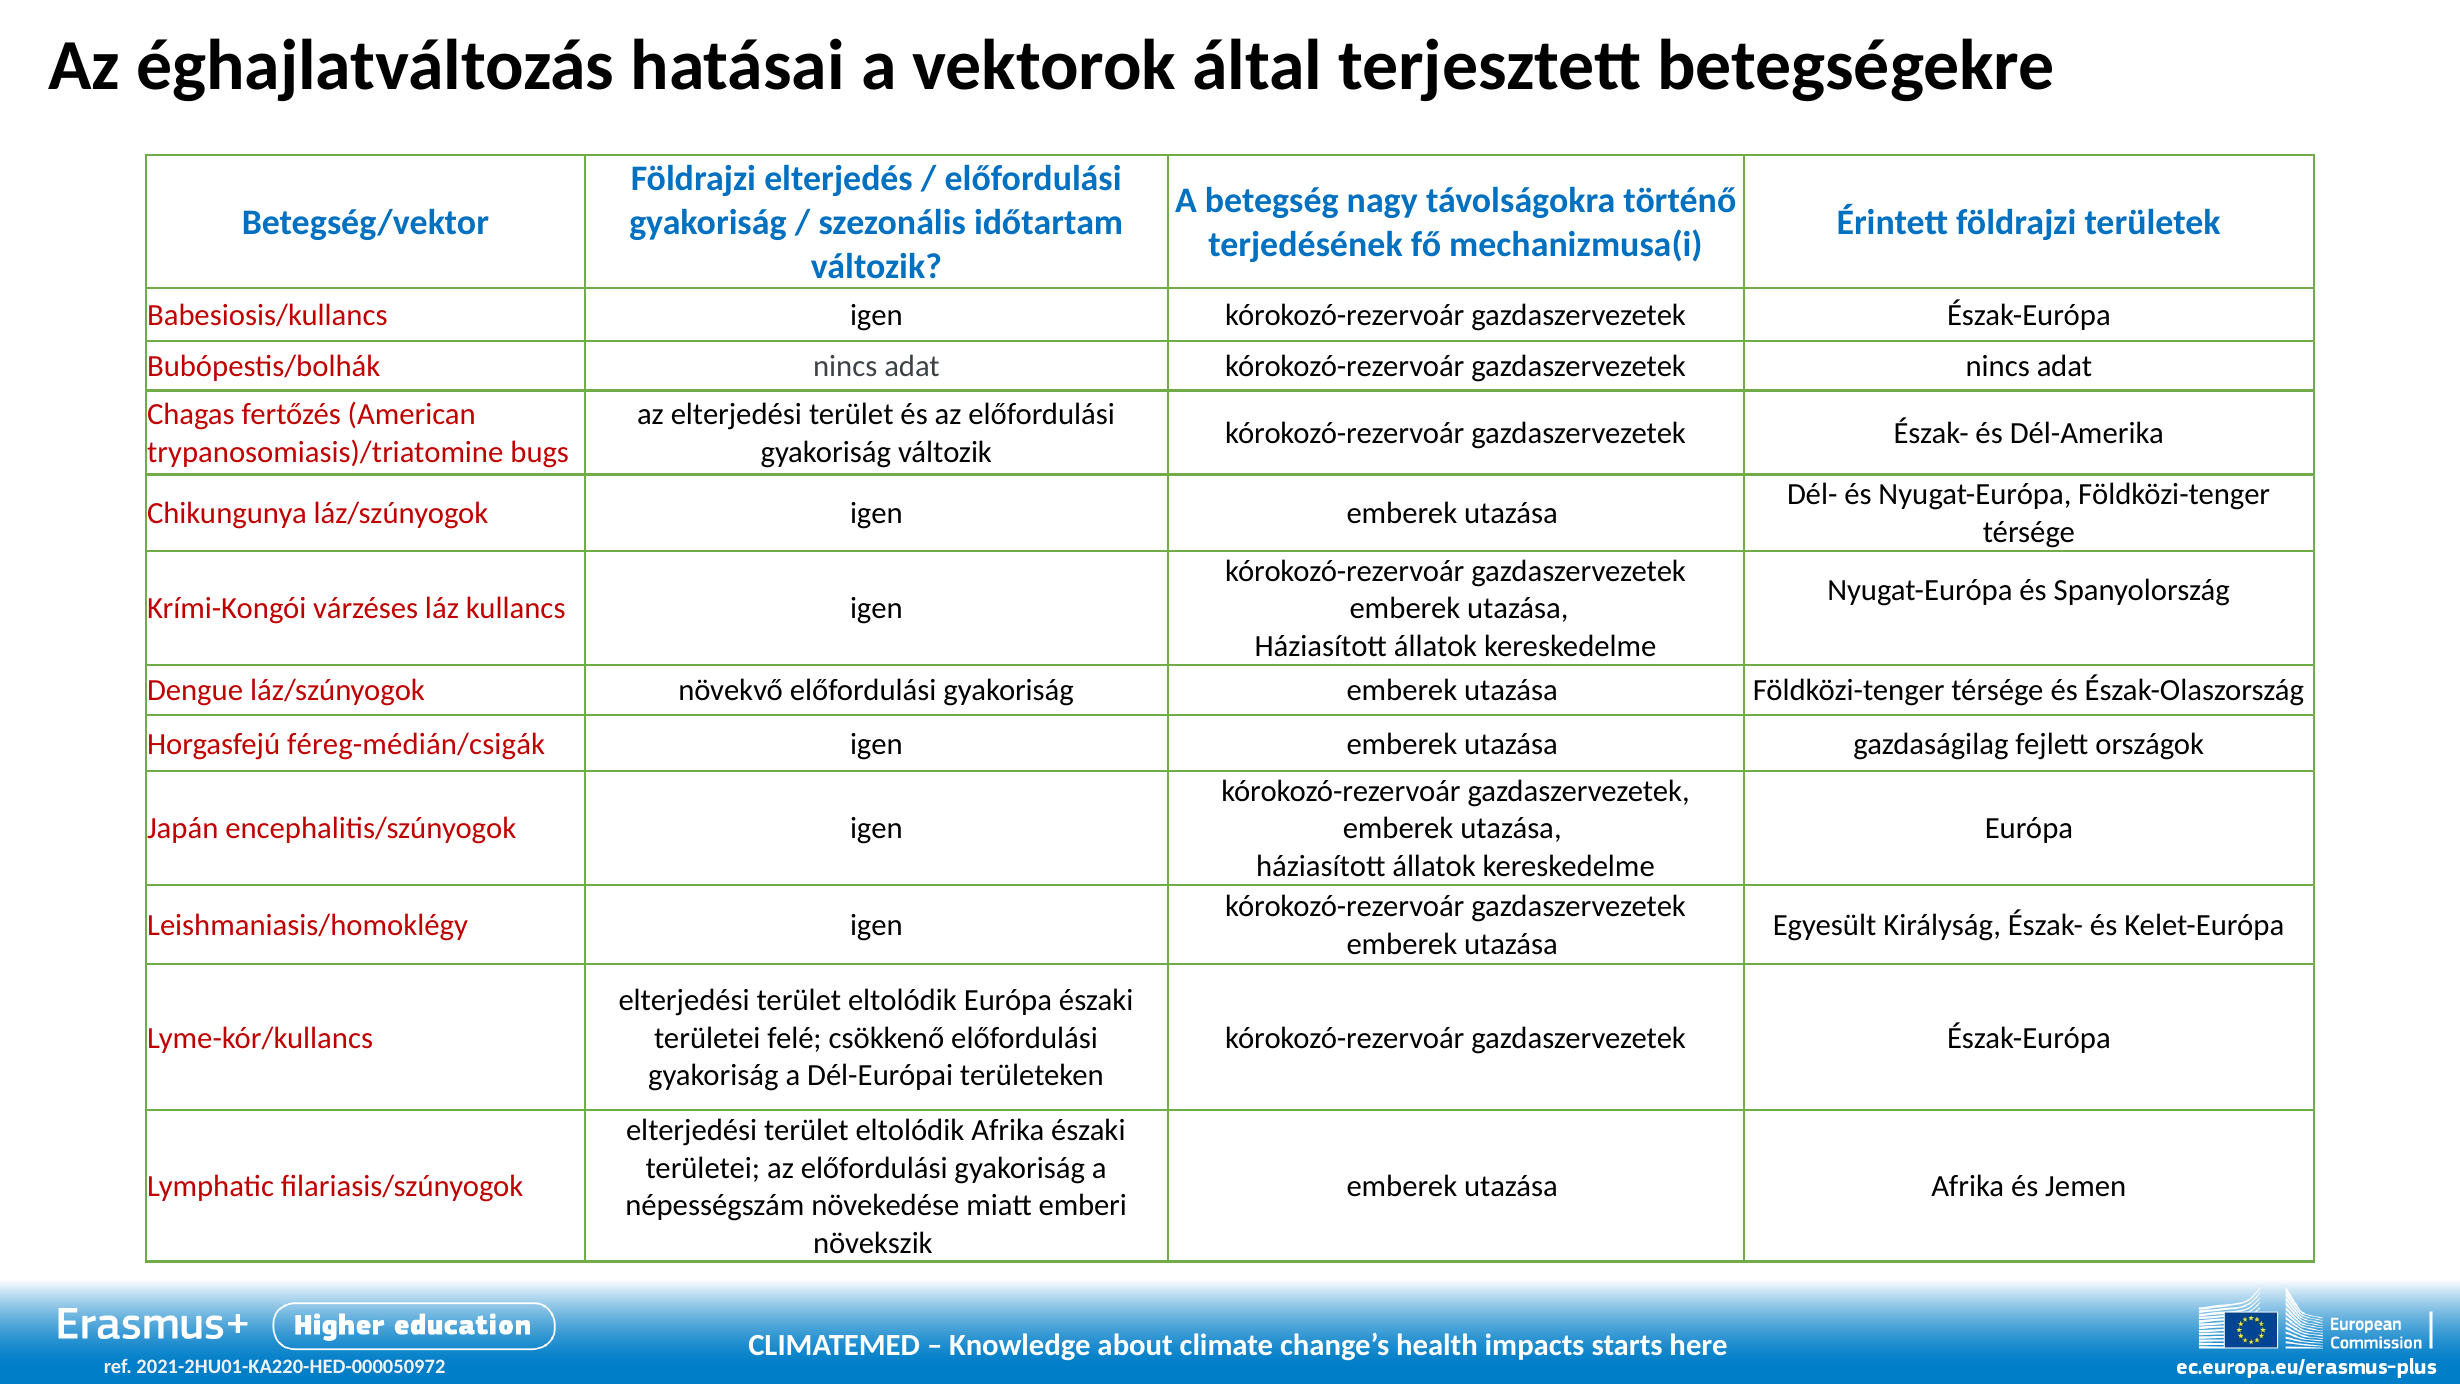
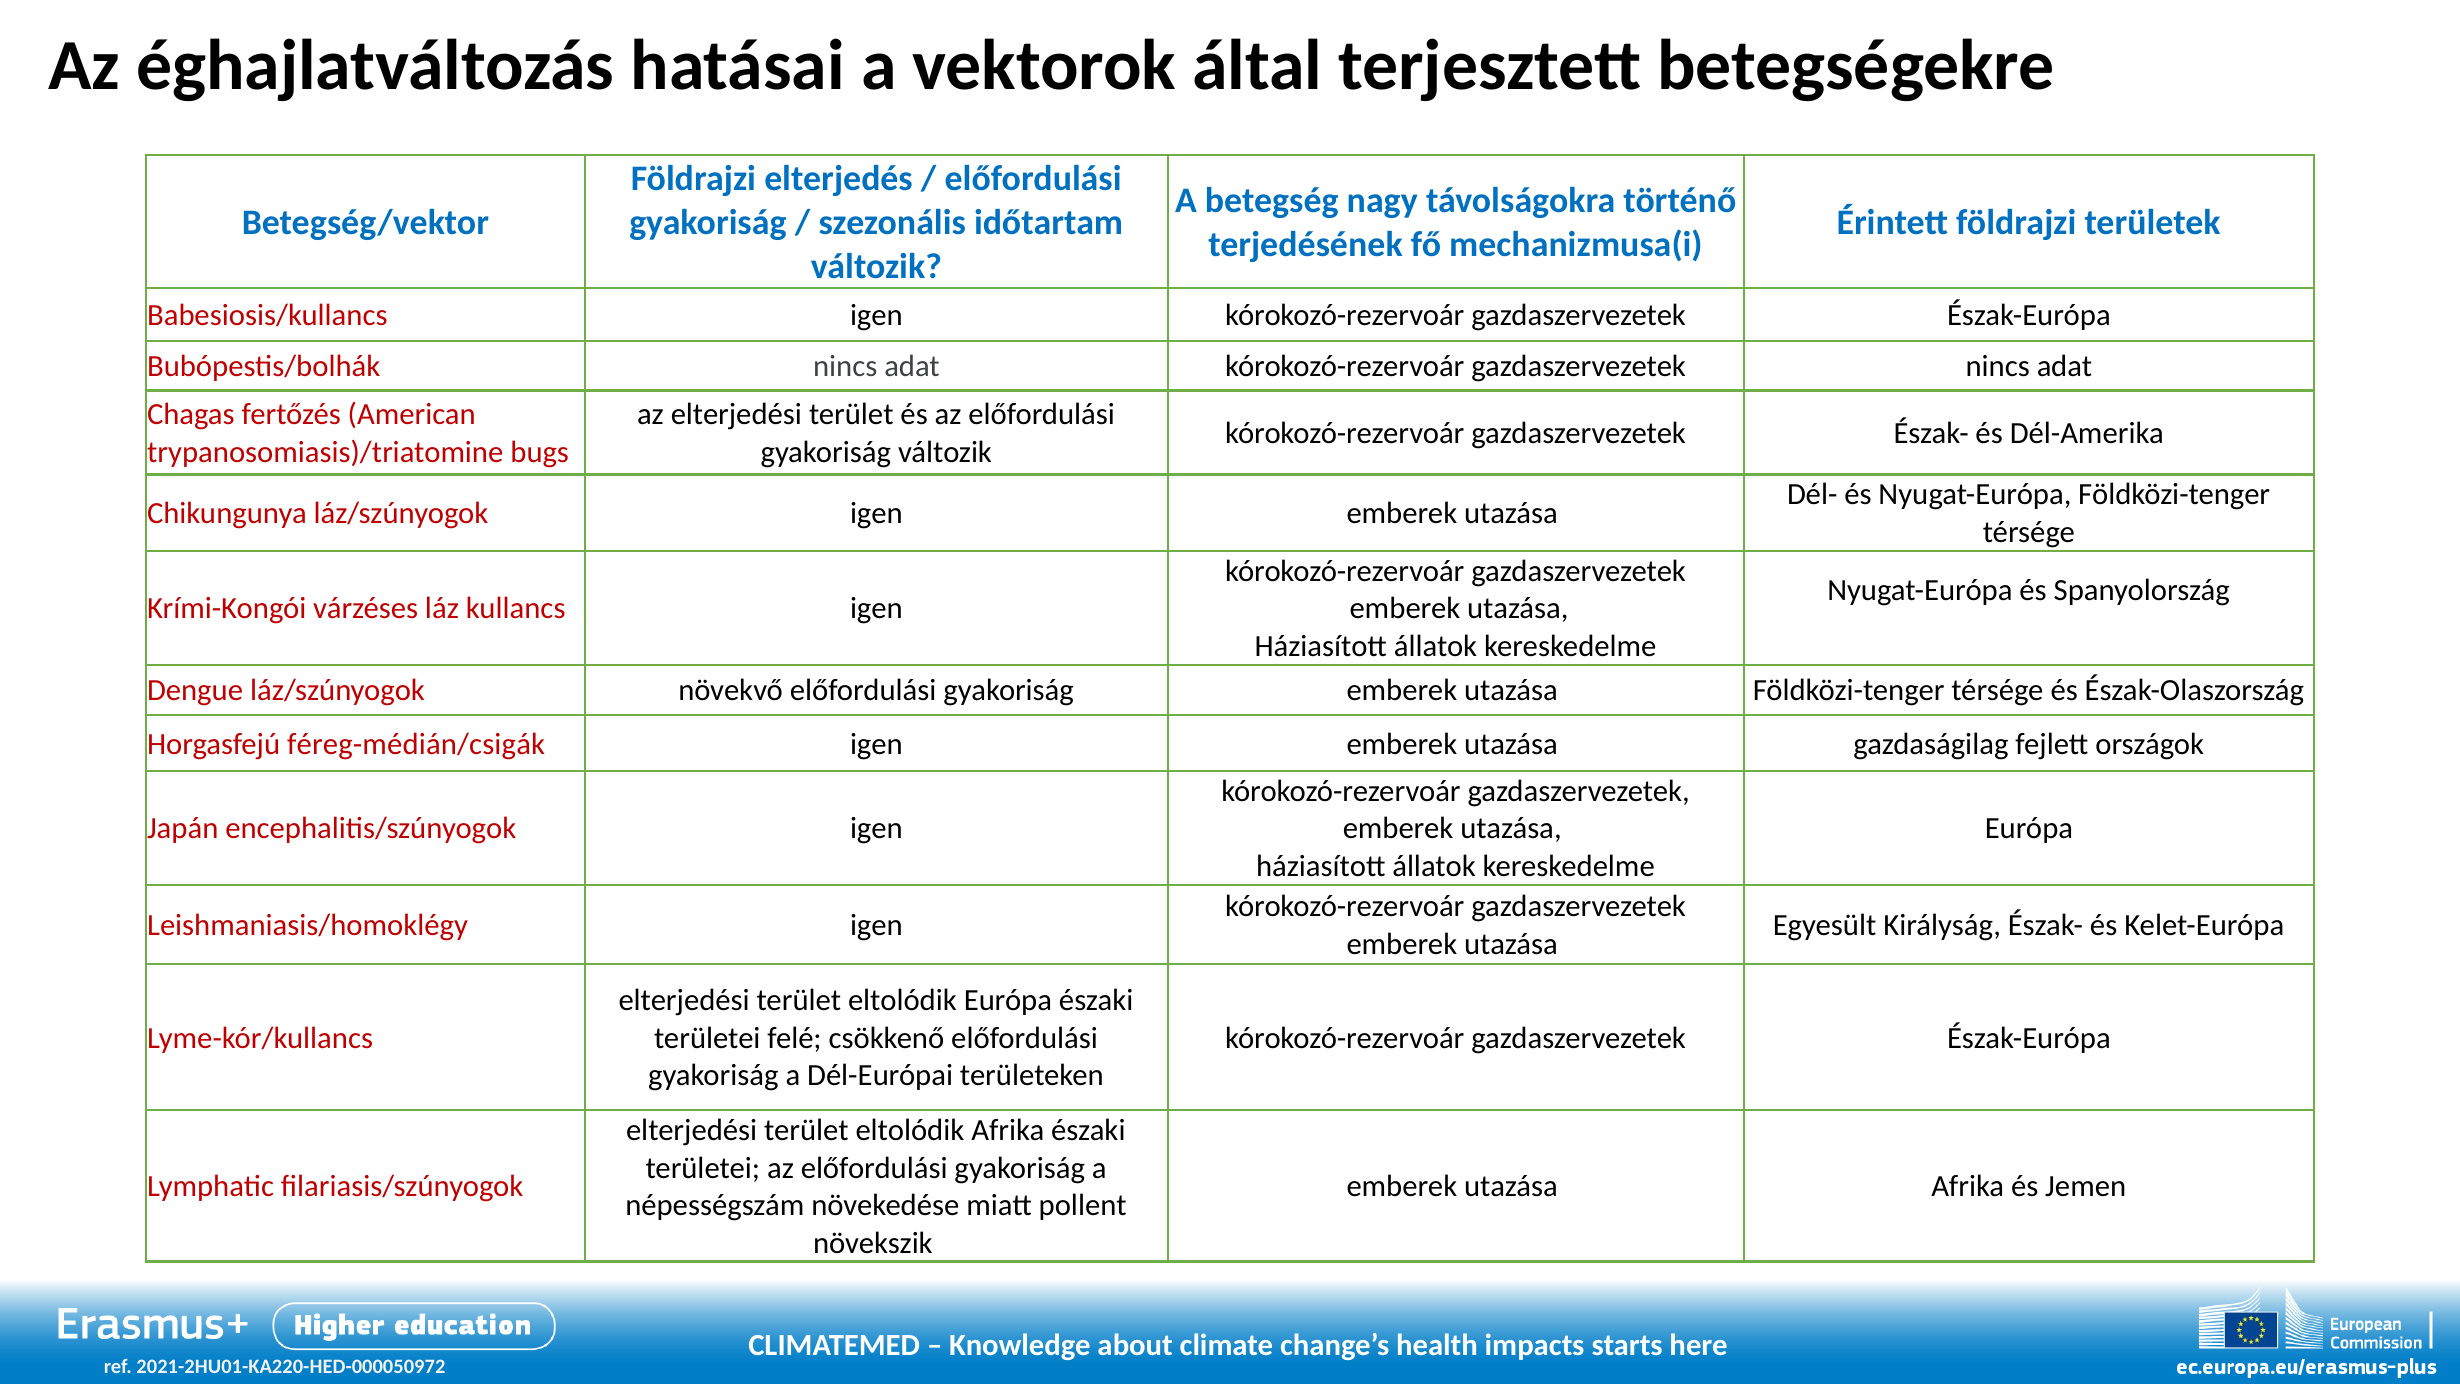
emberi: emberi -> pollent (1083, 1205)
